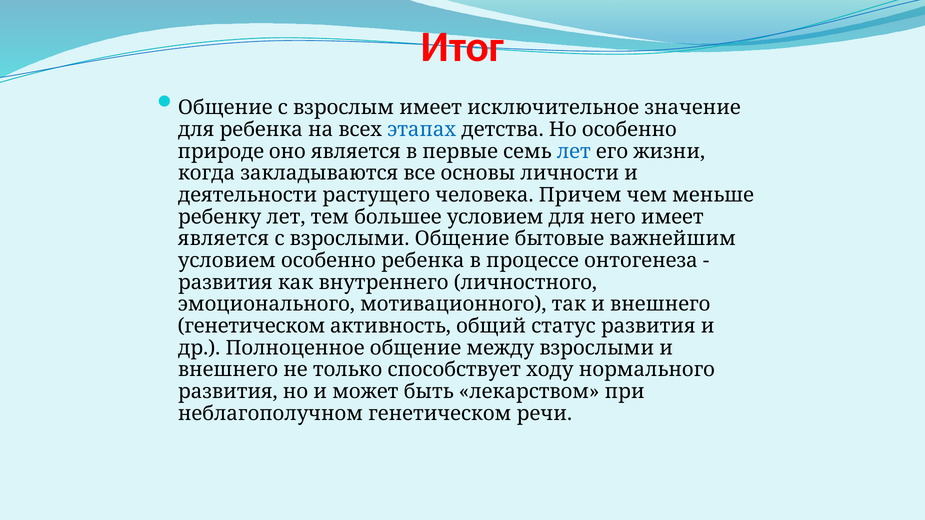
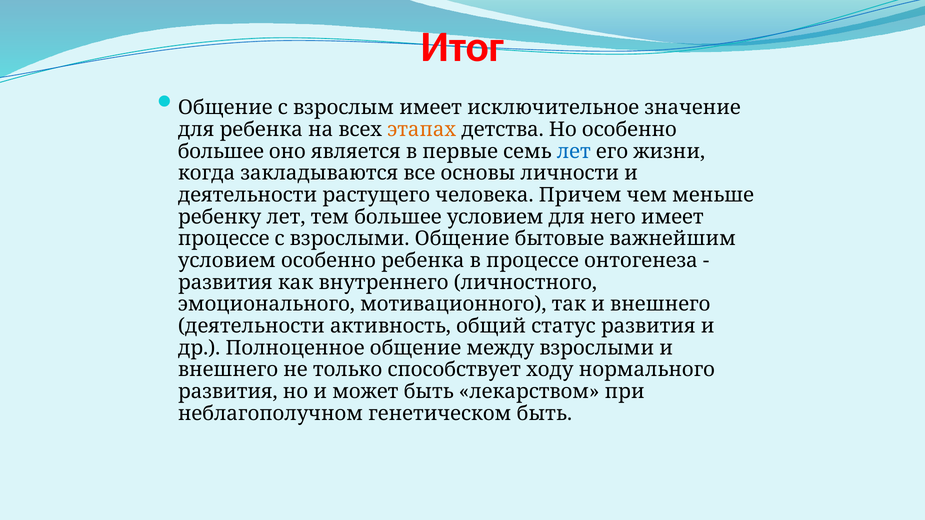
этапах colour: blue -> orange (422, 130)
природе: природе -> большее (221, 151)
является: является -> процессе (224, 239)
генетическом: генетическом -> деятельности (251, 326)
генетическом речи: речи -> быть (544, 414)
